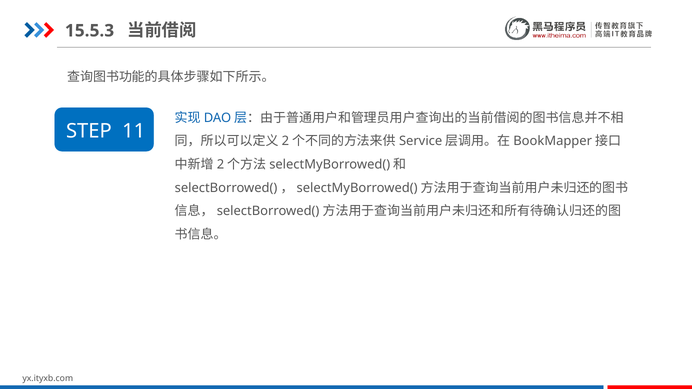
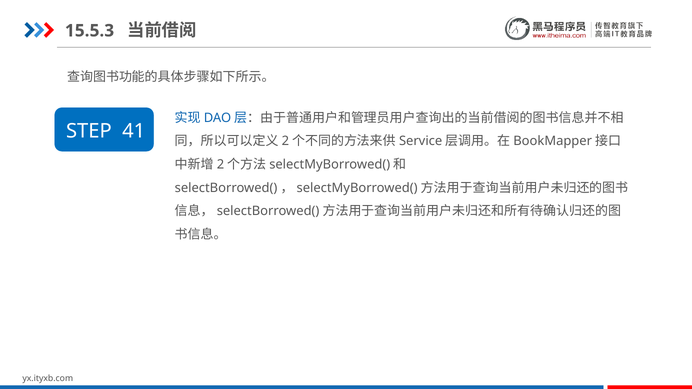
11: 11 -> 41 (134, 131)
